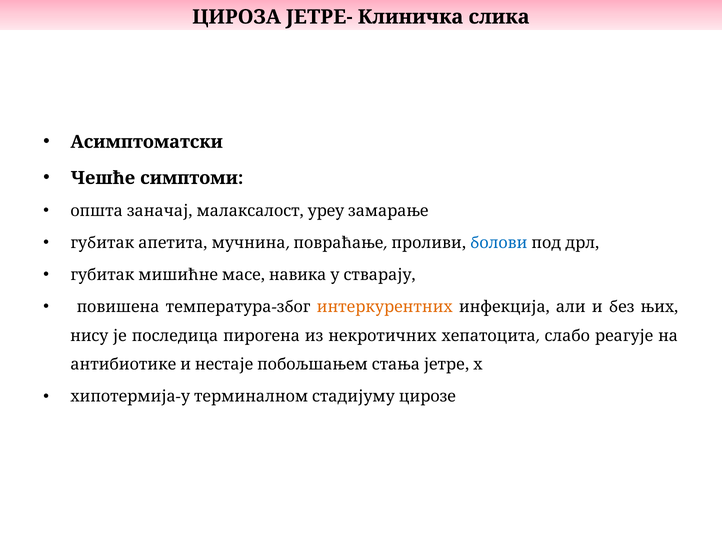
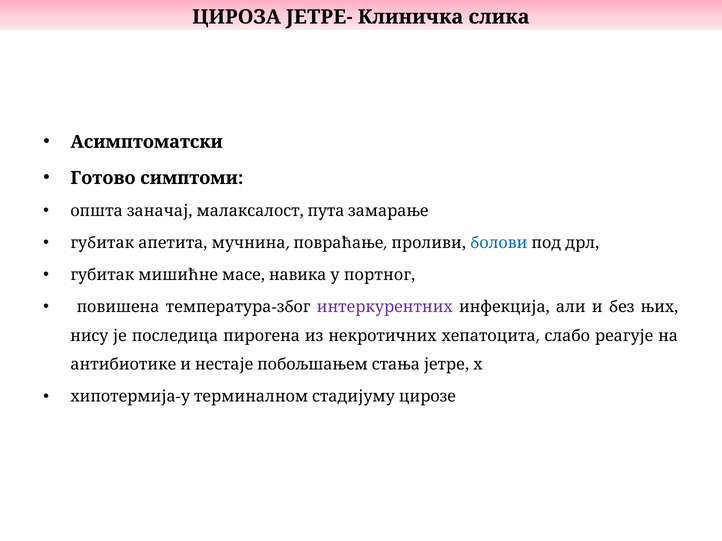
Чешће: Чешће -> Готово (103, 178)
уреу: уреу -> пута (326, 211)
стварају: стварају -> портног (380, 275)
интеркурентних colour: orange -> purple (385, 307)
